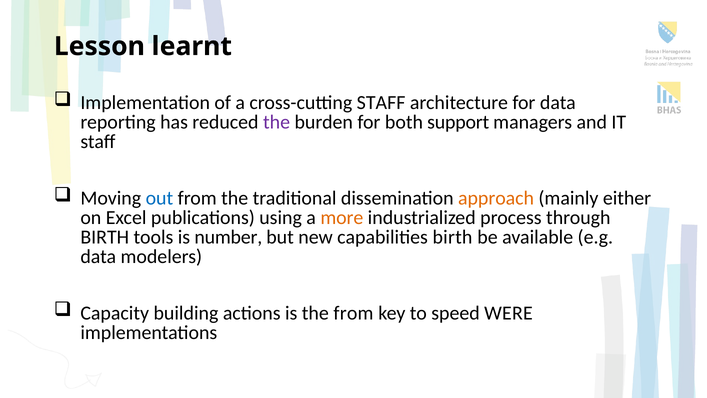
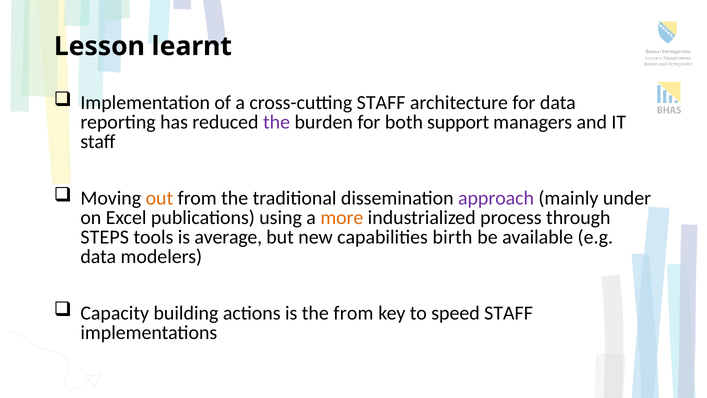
out colour: blue -> orange (159, 198)
approach colour: orange -> purple (496, 198)
either: either -> under (627, 198)
BIRTH: BIRTH -> STEPS (105, 237)
number: number -> average (228, 237)
speed WERE: WERE -> STAFF (509, 313)
